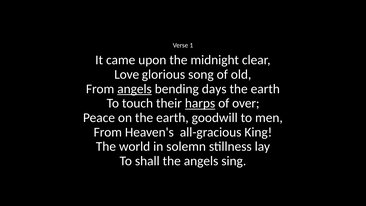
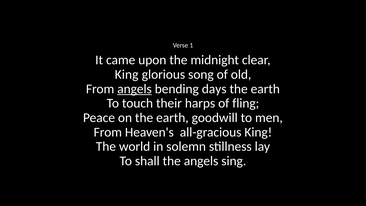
Love: Love -> King (127, 74)
harps underline: present -> none (200, 103)
over: over -> fling (246, 103)
